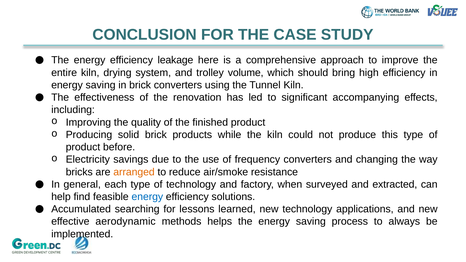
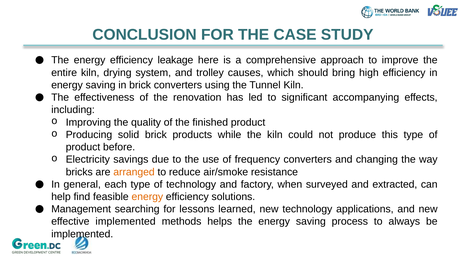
volume: volume -> causes (246, 73)
energy colour: blue -> orange (147, 197)
Accumulated: Accumulated -> Management (81, 209)
effective aerodynamic: aerodynamic -> implemented (126, 222)
